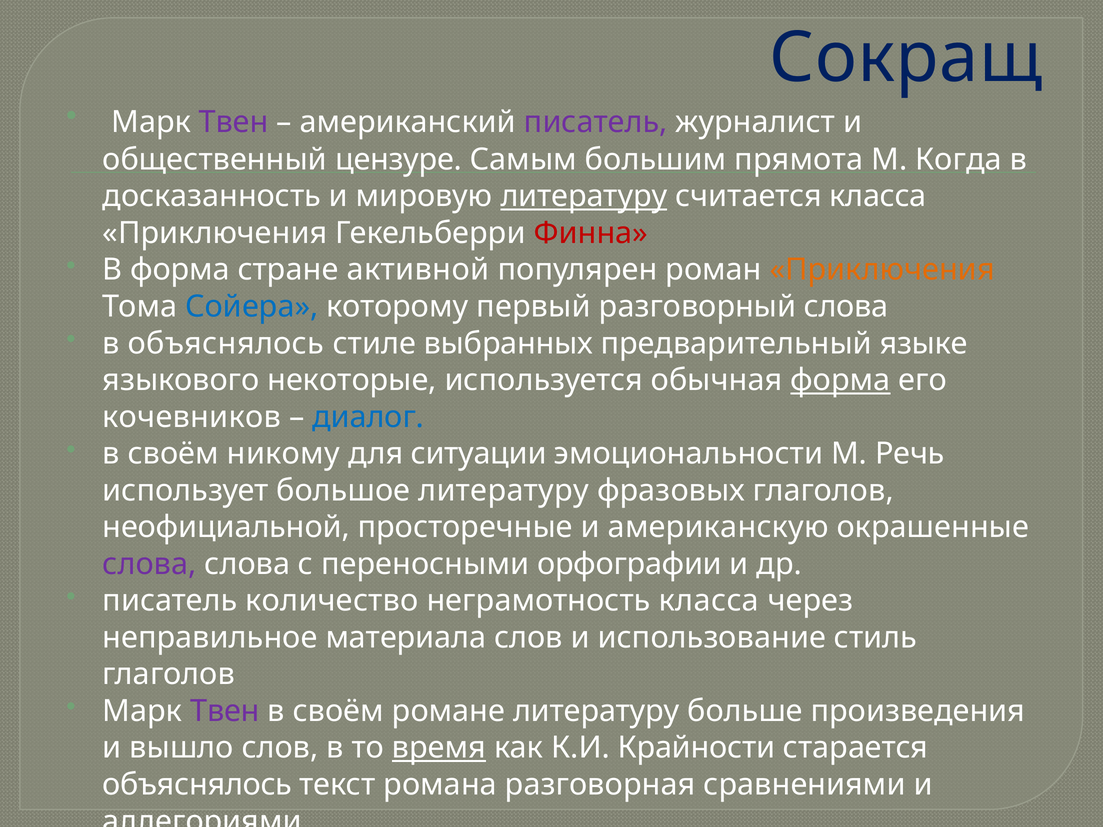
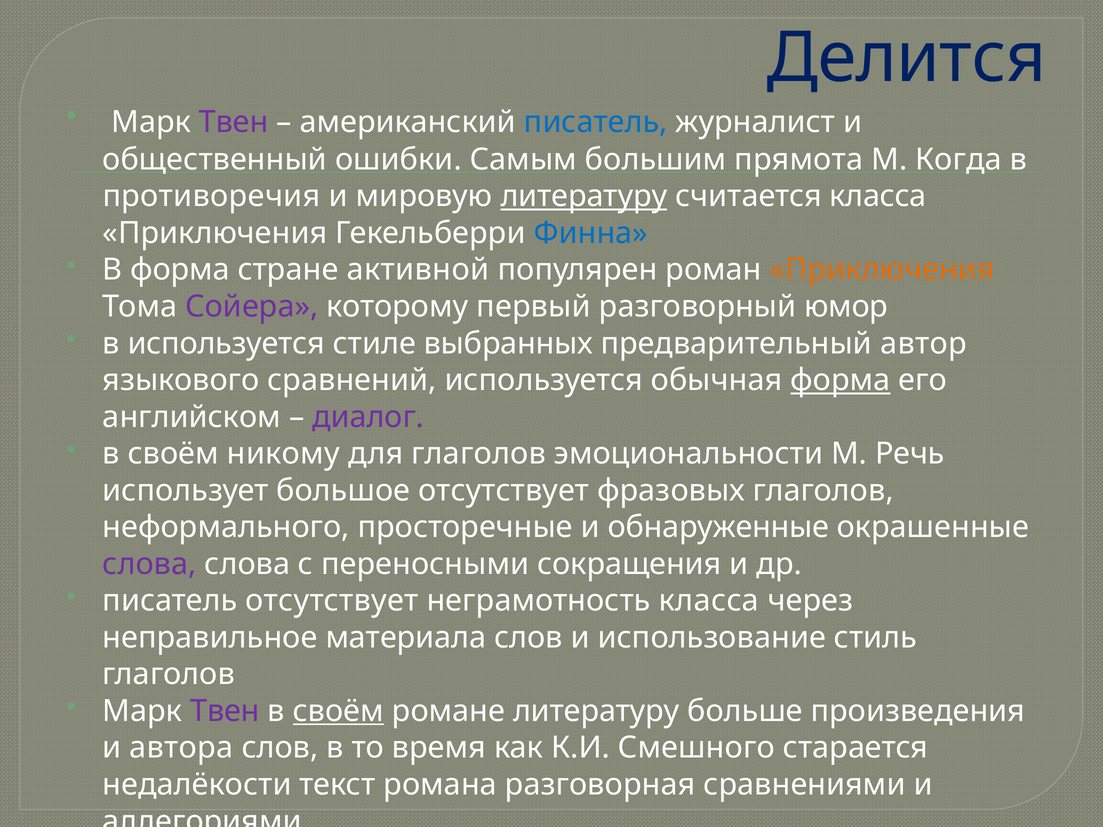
Сокращ: Сокращ -> Делится (907, 58)
писатель colour: purple -> blue (596, 122)
цензуре: цензуре -> ошибки (398, 160)
досказанность: досказанность -> противоречия (212, 196)
Финна colour: red -> blue (591, 233)
Сойера colour: blue -> purple (252, 307)
разговорный слова: слова -> юмор (846, 307)
в объяснялось: объяснялось -> используется (226, 343)
языке: языке -> автор (924, 343)
некоторые: некоторые -> сравнений (352, 380)
кочевников: кочевников -> английском (192, 417)
диалог colour: blue -> purple (368, 417)
для ситуации: ситуации -> глаголов (479, 454)
большое литературу: литературу -> отсутствует (504, 491)
неофициальной: неофициальной -> неформального (226, 527)
американскую: американскую -> обнаруженные (718, 527)
орфографии: орфографии -> сокращения (629, 564)
писатель количество: количество -> отсутствует (332, 601)
своём underline: none -> present (338, 711)
вышло: вышло -> автора (181, 748)
время underline: present -> none (439, 748)
Крайности: Крайности -> Смешного (696, 748)
объяснялось: объяснялось -> недалёкости (197, 785)
